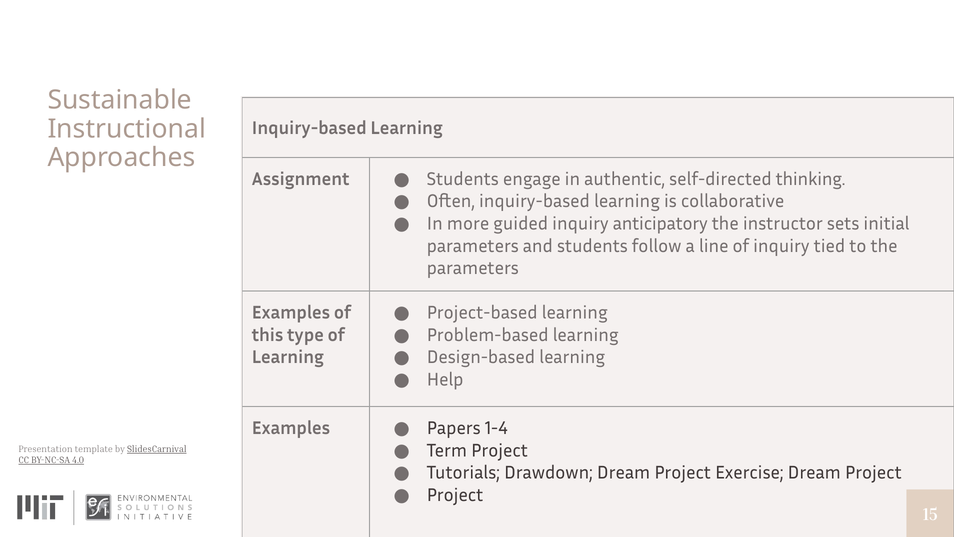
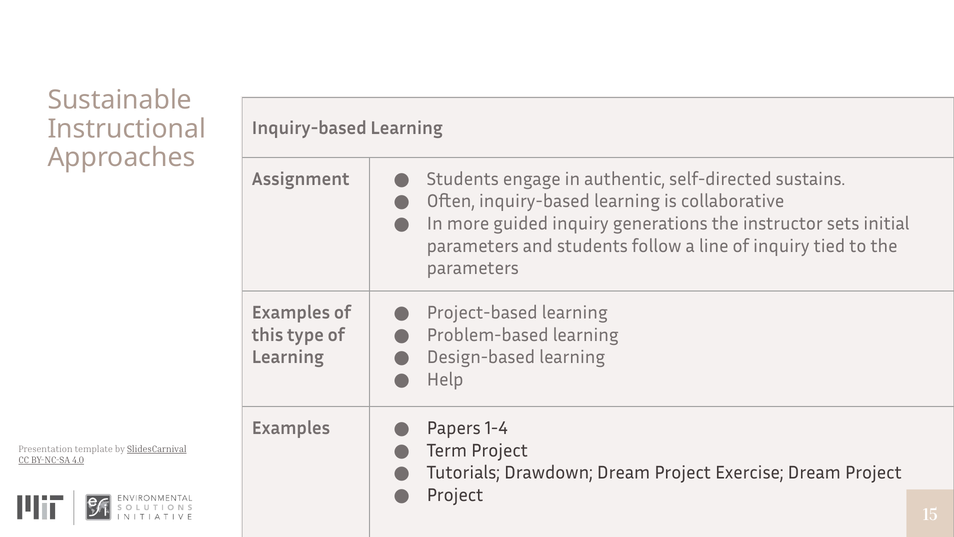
thinking: thinking -> sustains (810, 179)
anticipatory: anticipatory -> generations (660, 223)
